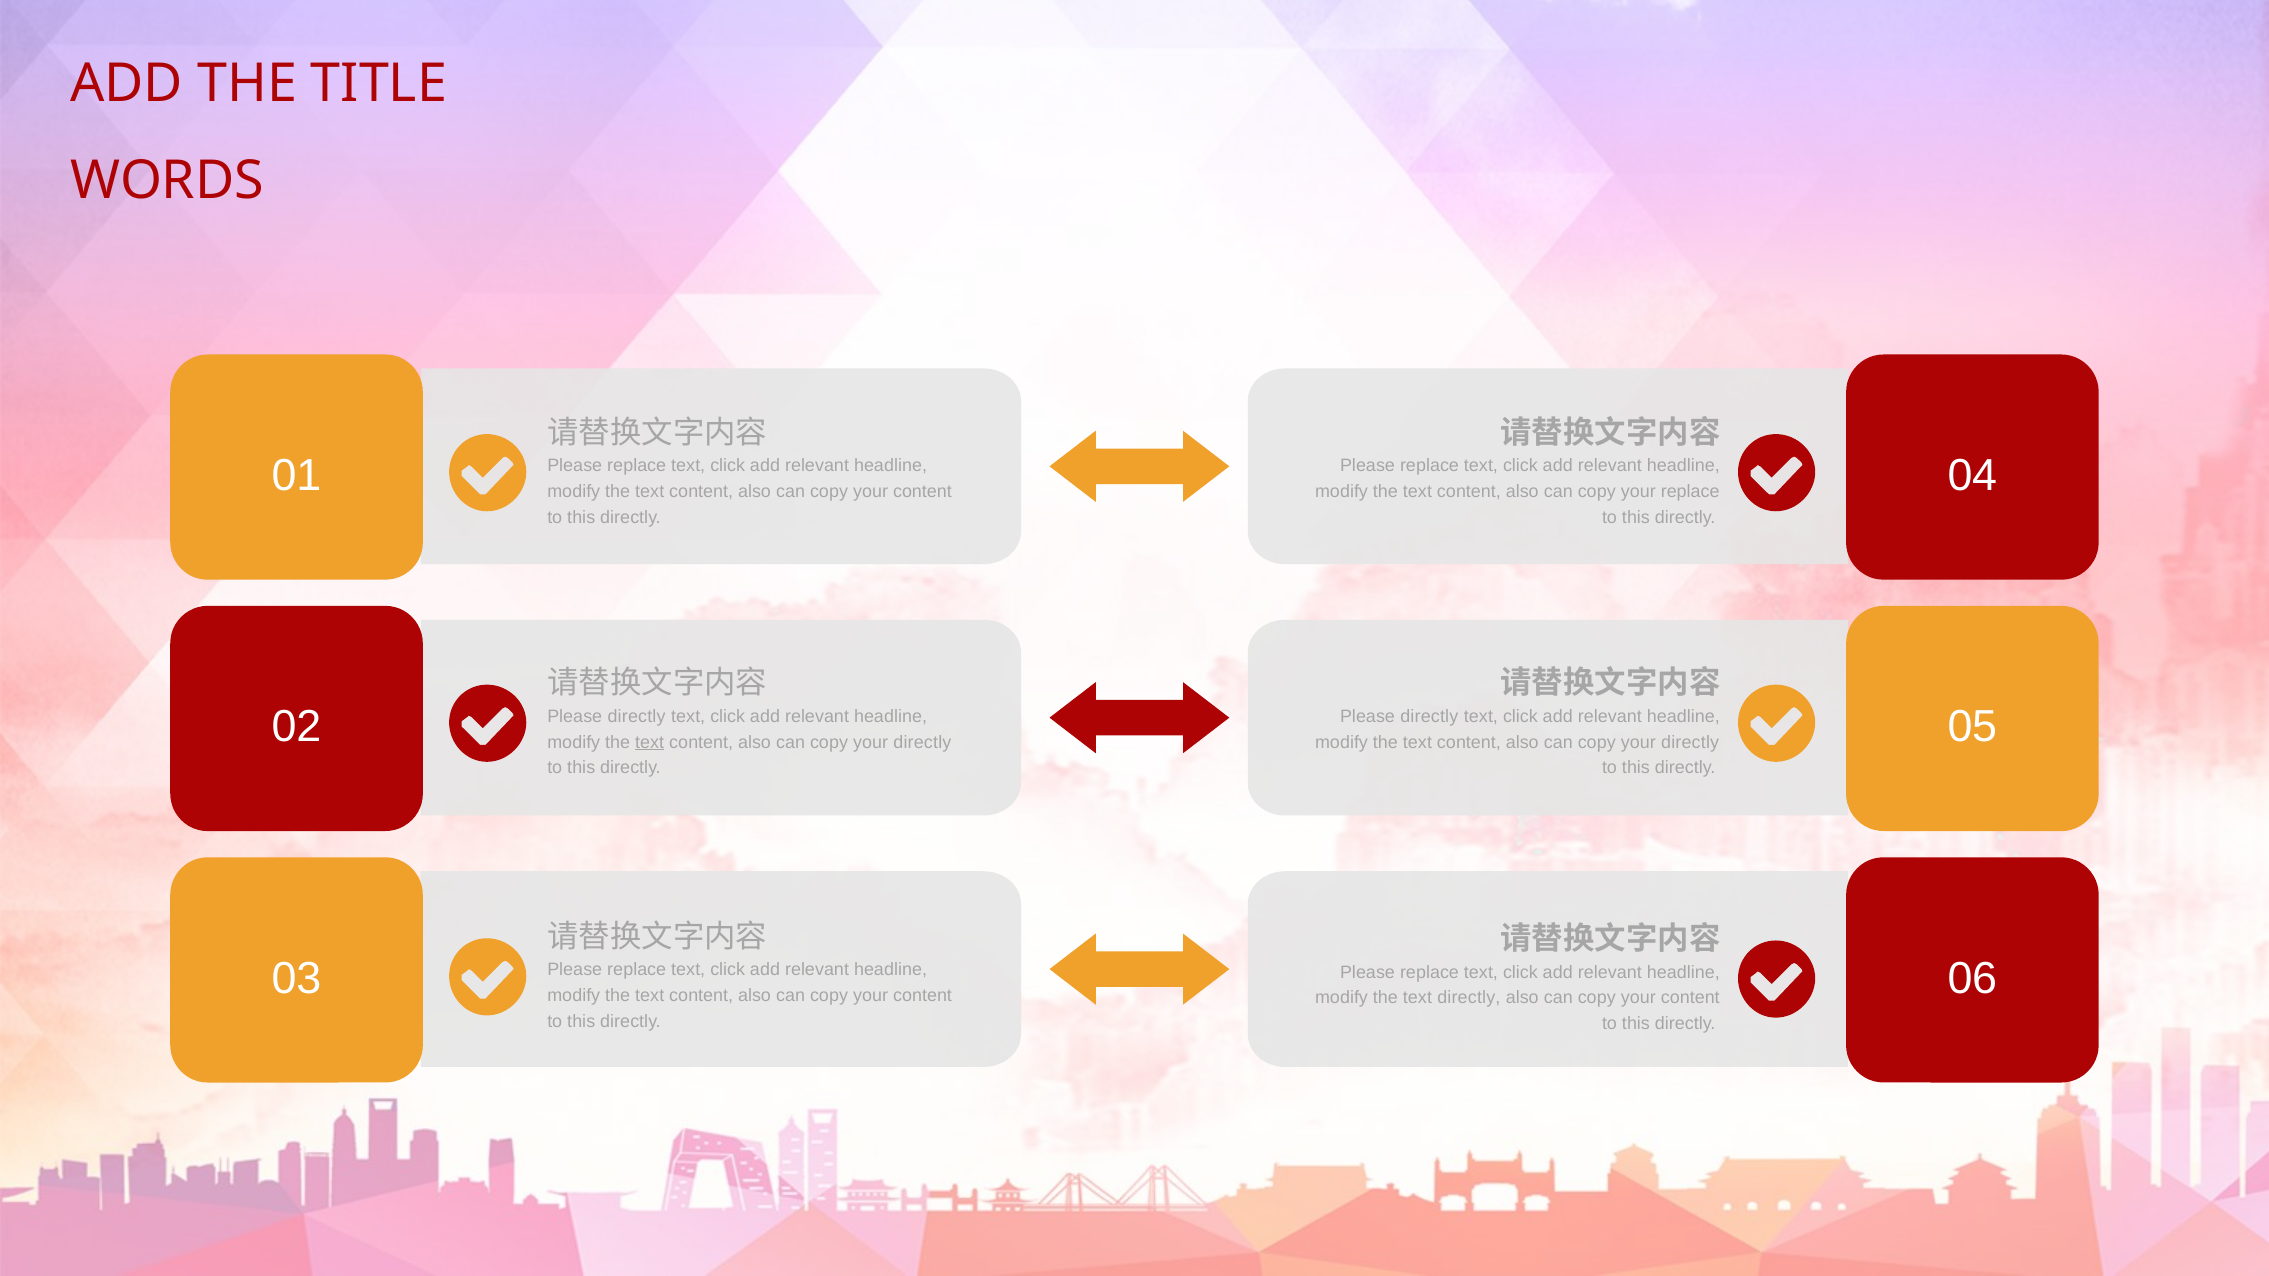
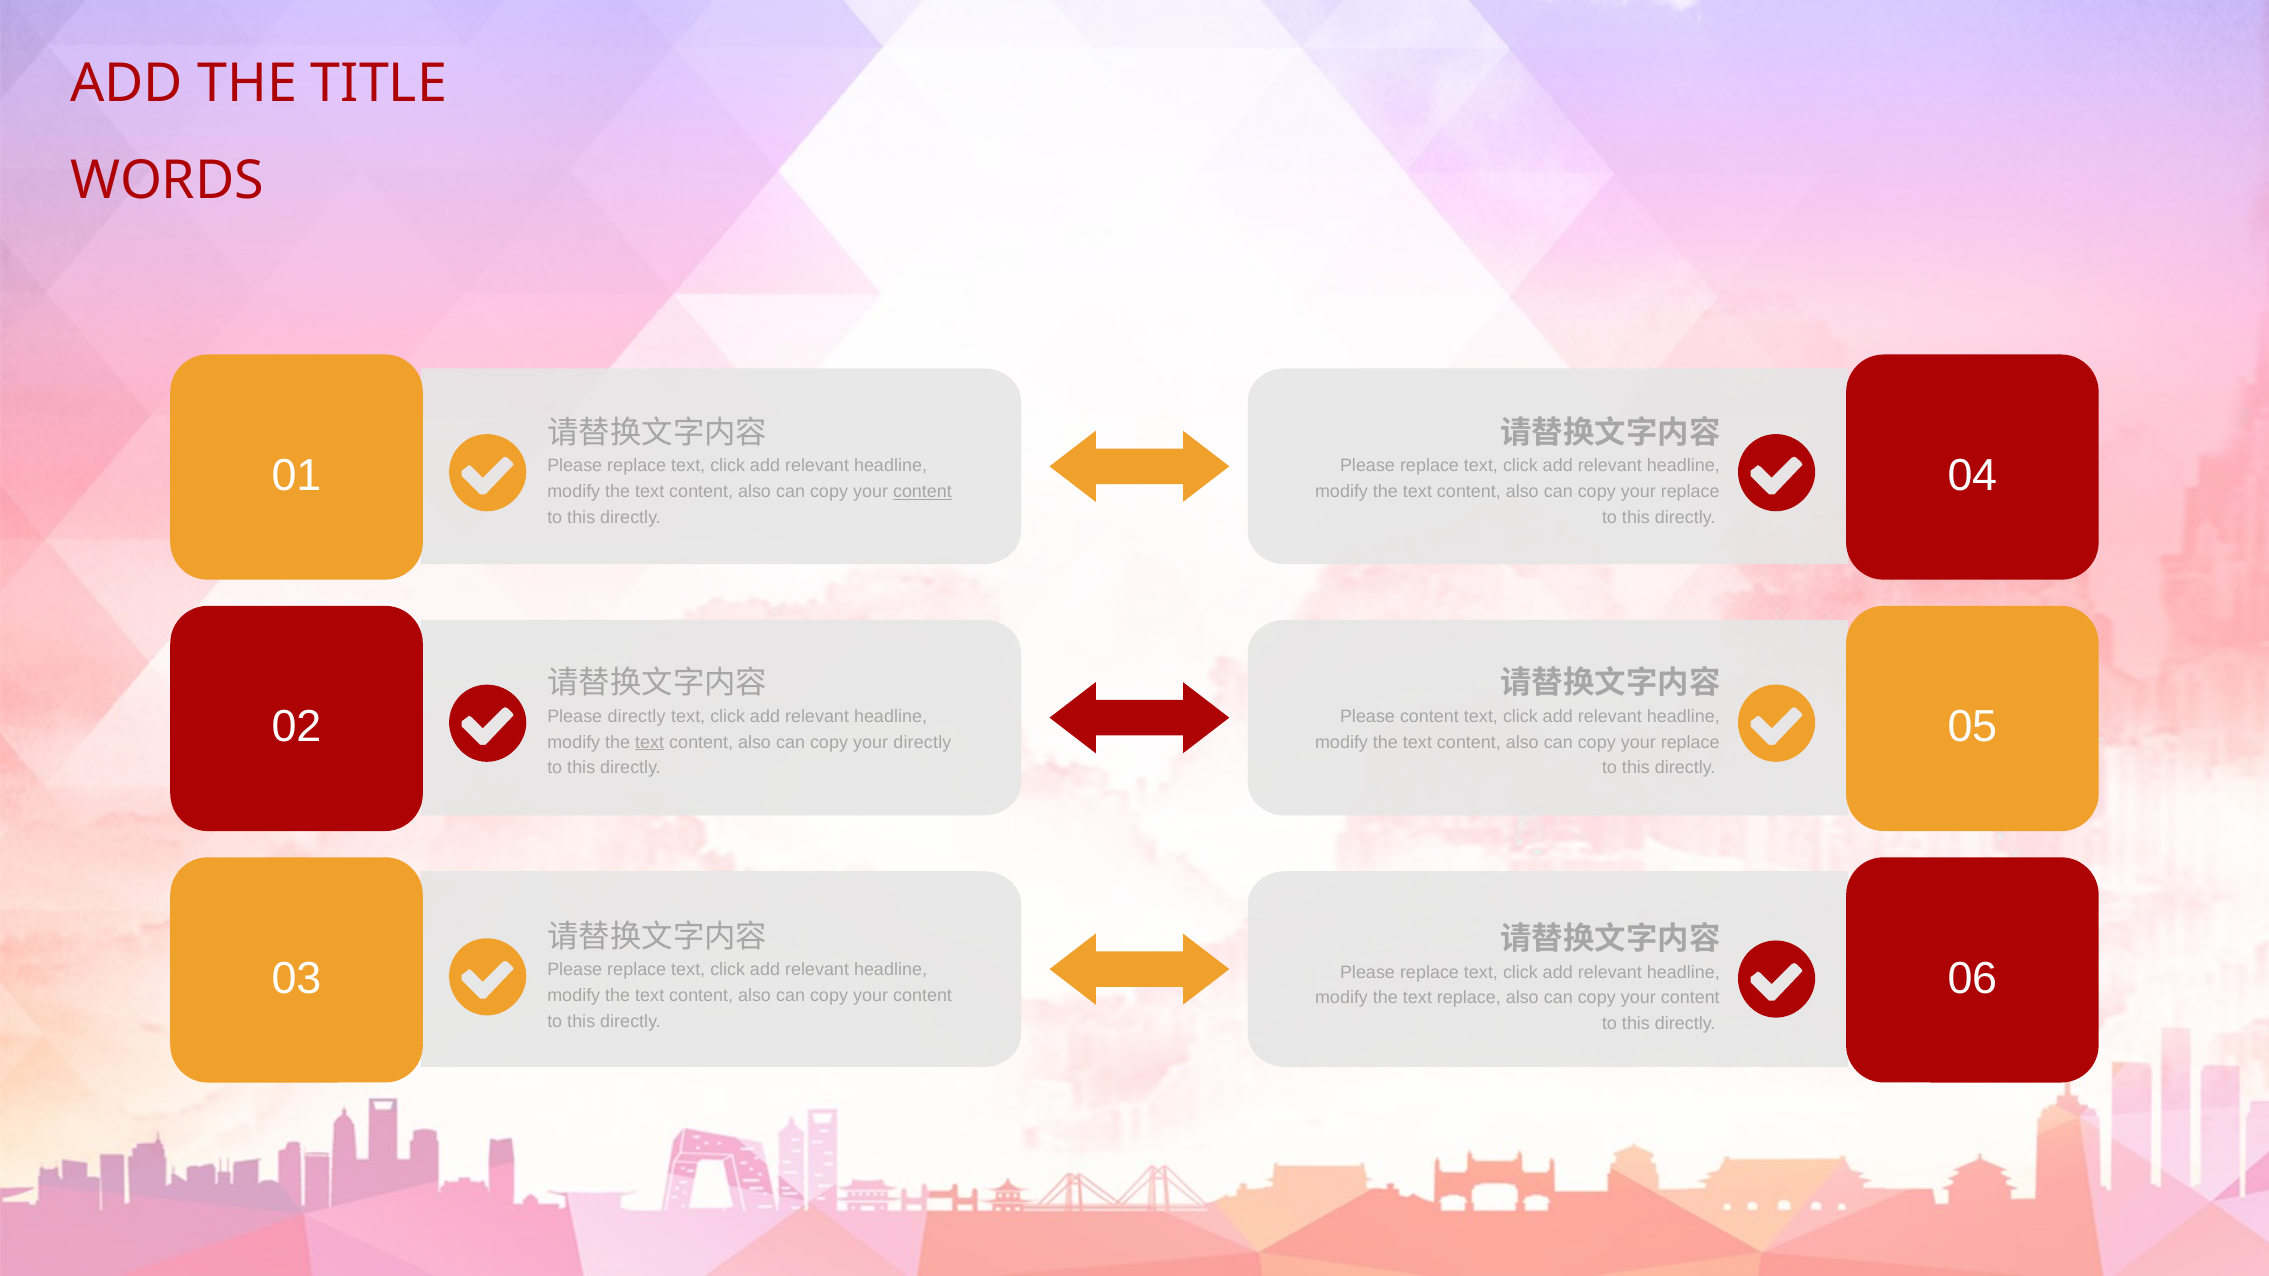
content underline: none -> present (922, 492)
directly: directly -> content (1429, 717)
directly: directly -> replace (1690, 742)
text directly: directly -> replace (1469, 998)
